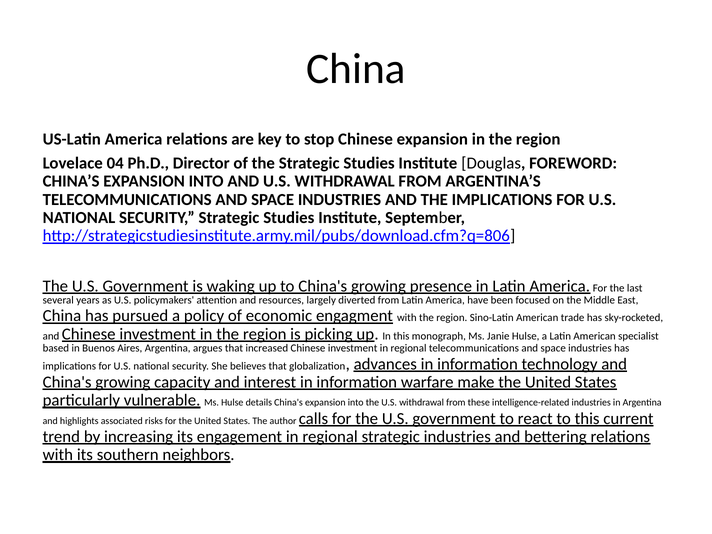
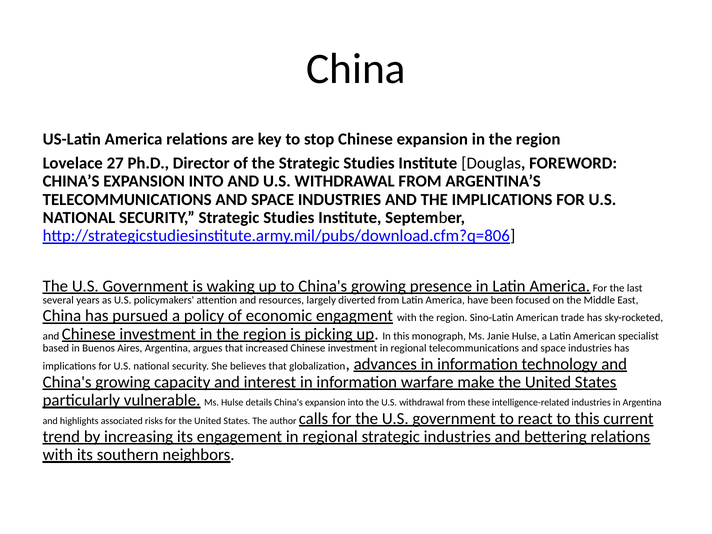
04: 04 -> 27 (115, 163)
